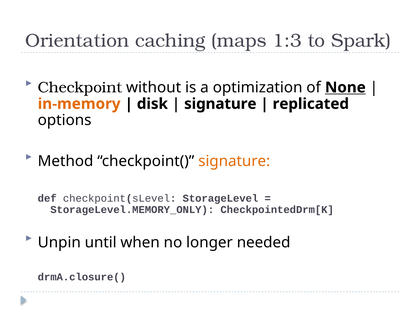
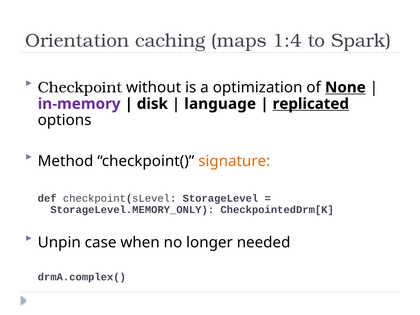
1:3: 1:3 -> 1:4 (287, 41)
in-memory colour: orange -> purple (79, 104)
signature: signature -> language (220, 104)
replicated underline: none -> present (311, 104)
until: until -> case (101, 242)
drmA.closure(: drmA.closure( -> drmA.complex( (82, 277)
